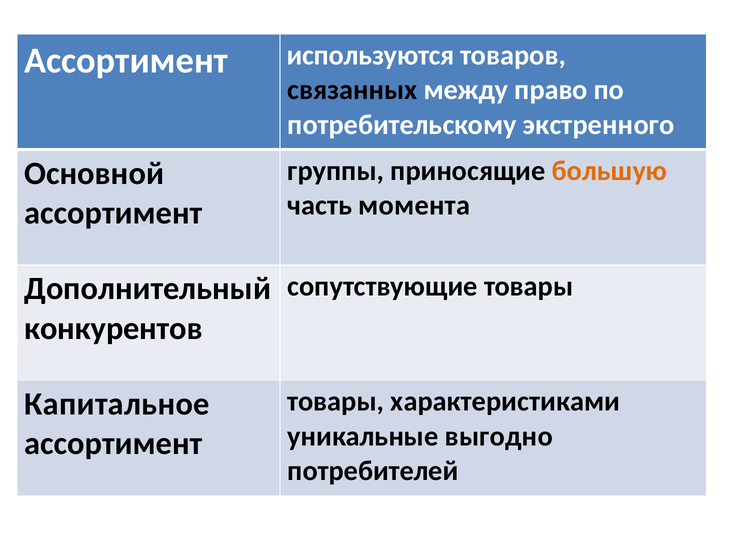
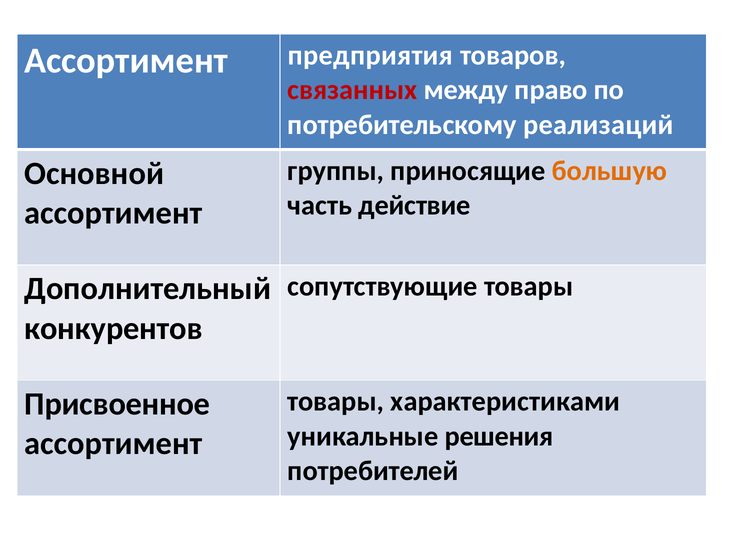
используются: используются -> предприятия (370, 55)
связанных colour: black -> red (352, 90)
экстренного: экстренного -> реализаций (598, 125)
момента: момента -> действие (414, 205)
Капитальное: Капитальное -> Присвоенное (117, 404)
выгодно: выгодно -> решения (499, 436)
